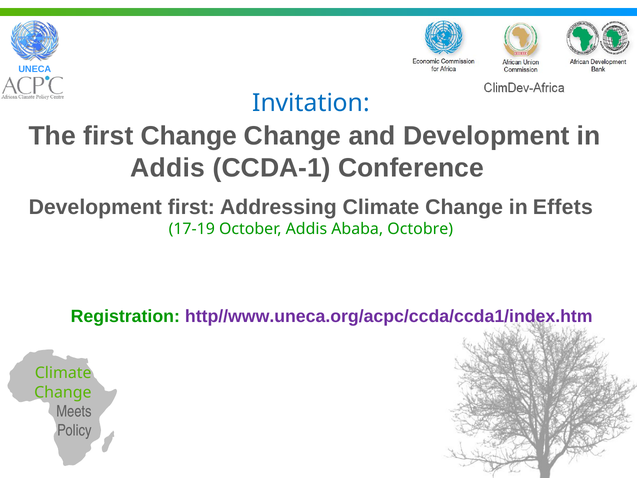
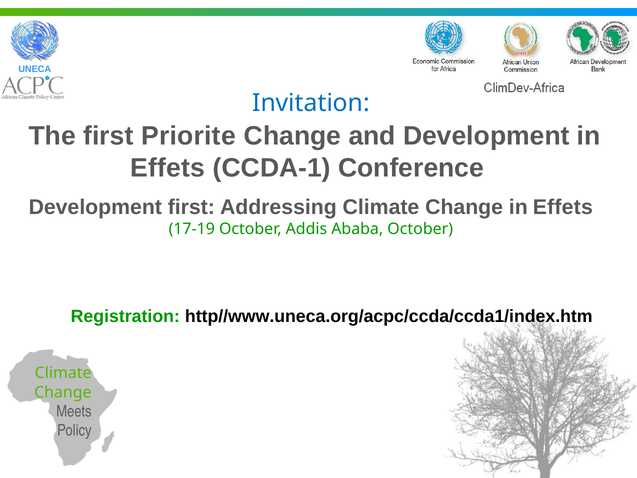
first Change: Change -> Priorite (189, 136)
Addis: Addis -> Effets (168, 168)
Ababa Octobre: Octobre -> October (420, 229)
http//www.uneca.org/acpc/ccda/ccda1/index.htm colour: purple -> black (389, 316)
